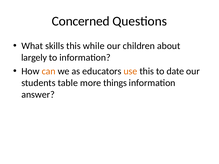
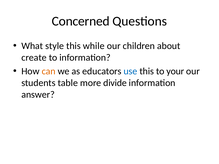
skills: skills -> style (55, 46)
largely: largely -> create (34, 58)
use colour: orange -> blue (130, 71)
date: date -> your (175, 71)
things: things -> divide (115, 83)
